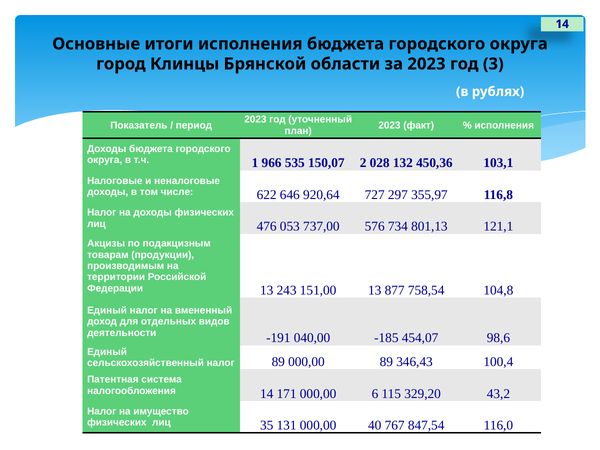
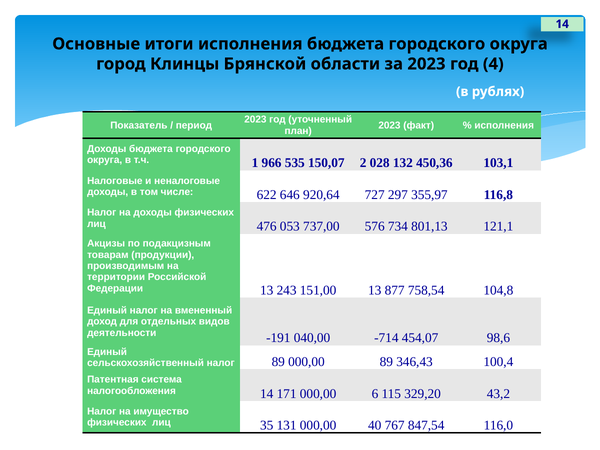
3: 3 -> 4 (493, 64)
-185: -185 -> -714 (386, 338)
